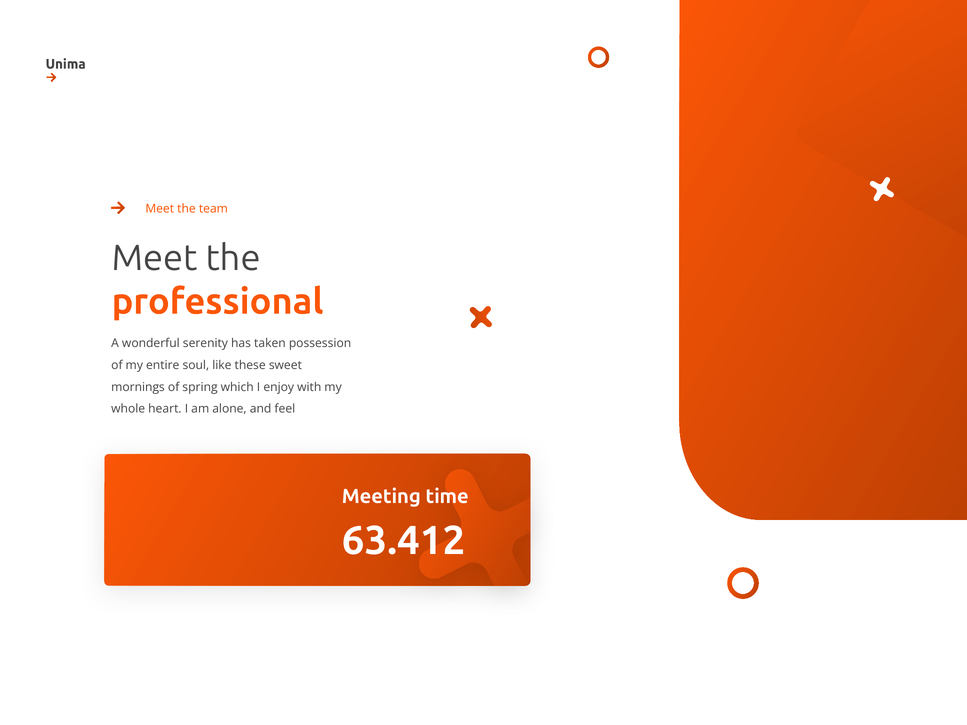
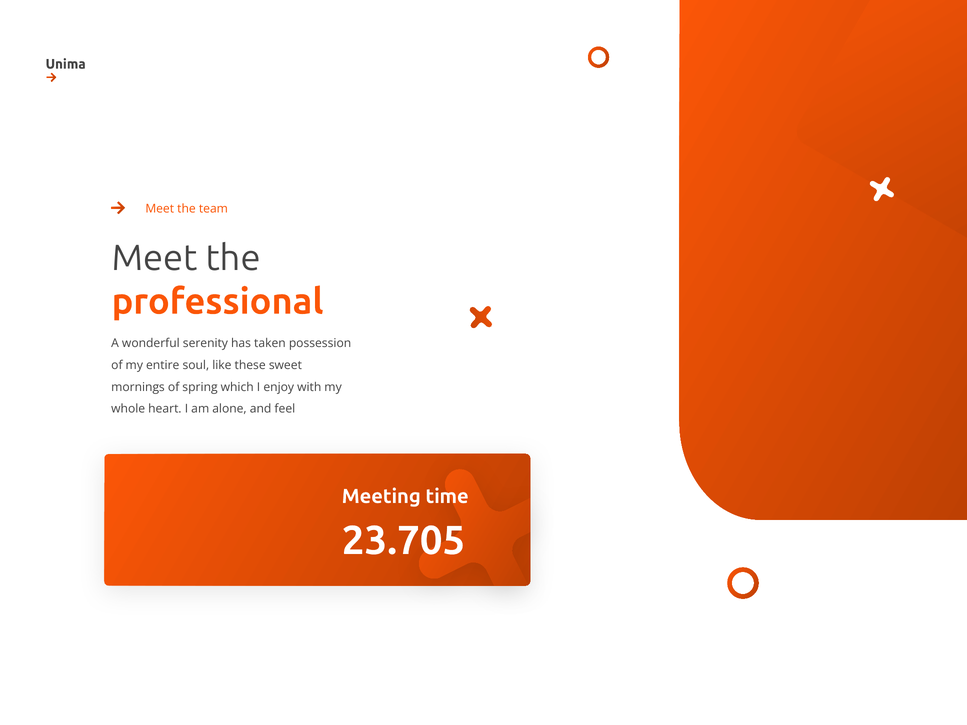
63.412: 63.412 -> 23.705 (403, 541)
